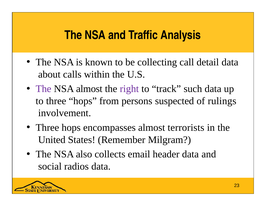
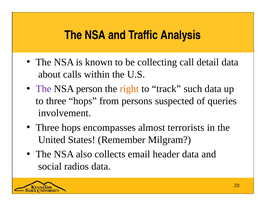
NSA almost: almost -> person (89, 89)
right colour: purple -> orange (129, 89)
rulings: rulings -> queries (222, 101)
